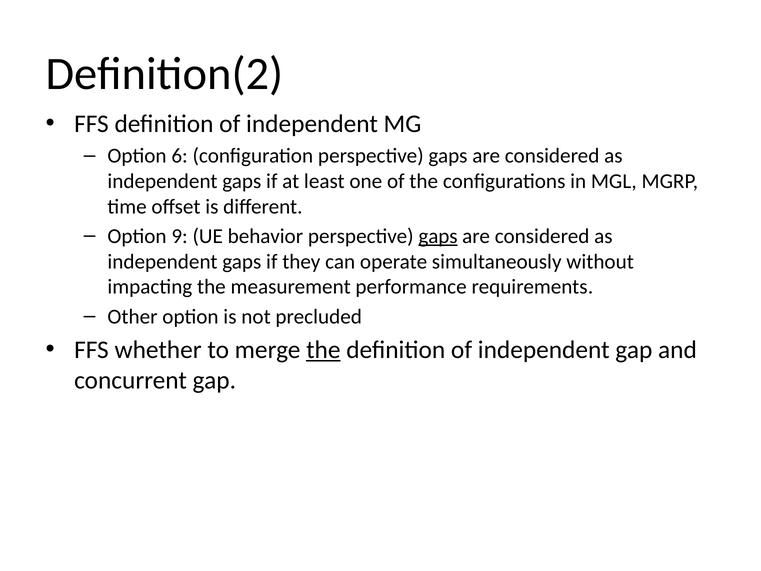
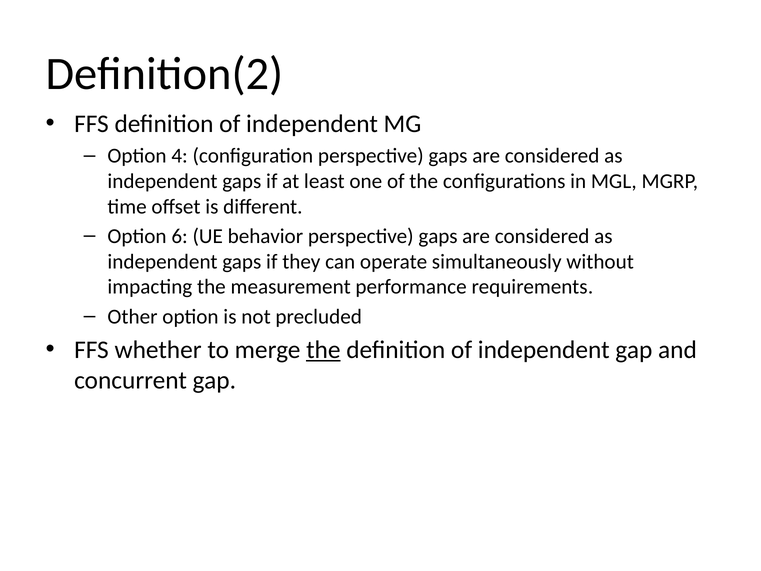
6: 6 -> 4 (180, 156)
9: 9 -> 6 (180, 236)
gaps underline: present -> none (438, 236)
